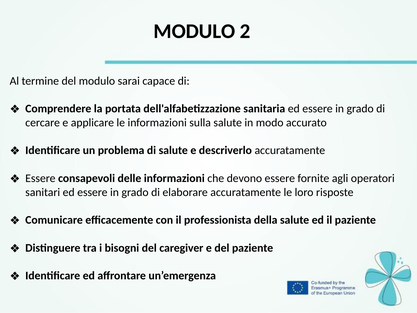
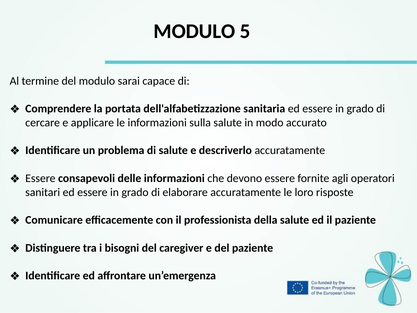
2: 2 -> 5 (245, 31)
